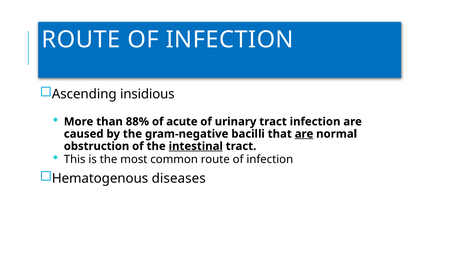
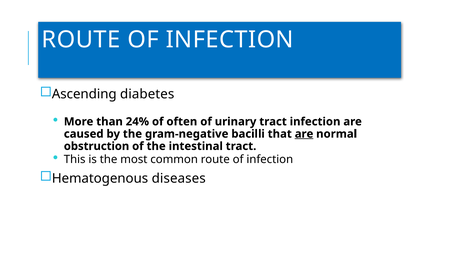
insidious: insidious -> diabetes (147, 94)
88%: 88% -> 24% (137, 122)
acute: acute -> often (182, 122)
intestinal underline: present -> none (196, 146)
